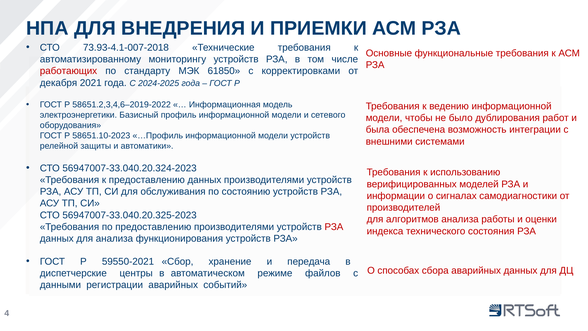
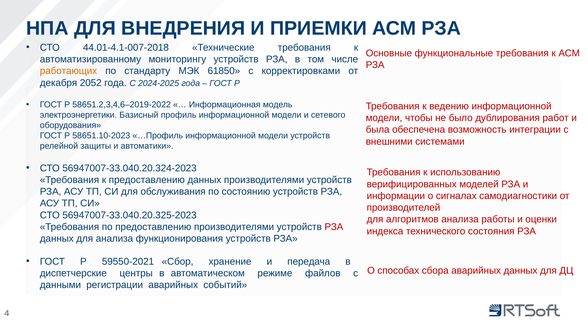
73.93-4.1-007-2018: 73.93-4.1-007-2018 -> 44.01-4.1-007-2018 (126, 47)
работающих colour: red -> orange (69, 71)
2021: 2021 -> 2052 (91, 83)
